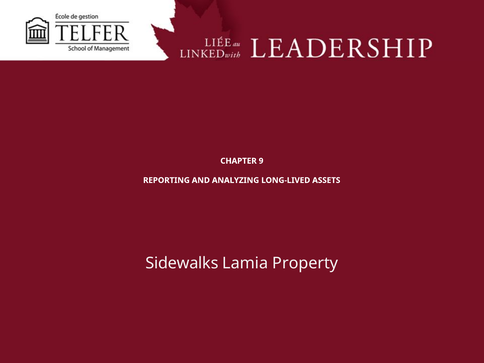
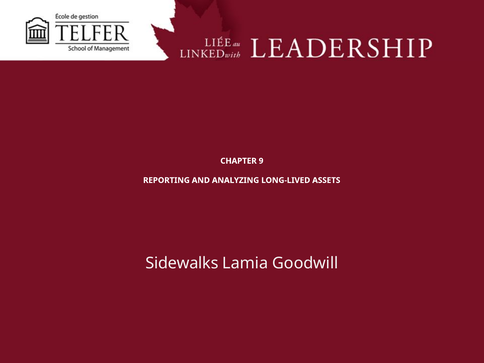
Property: Property -> Goodwill (305, 263)
